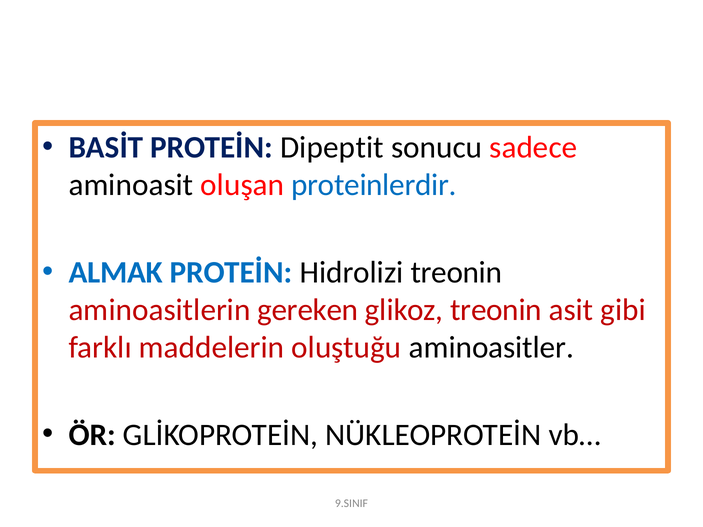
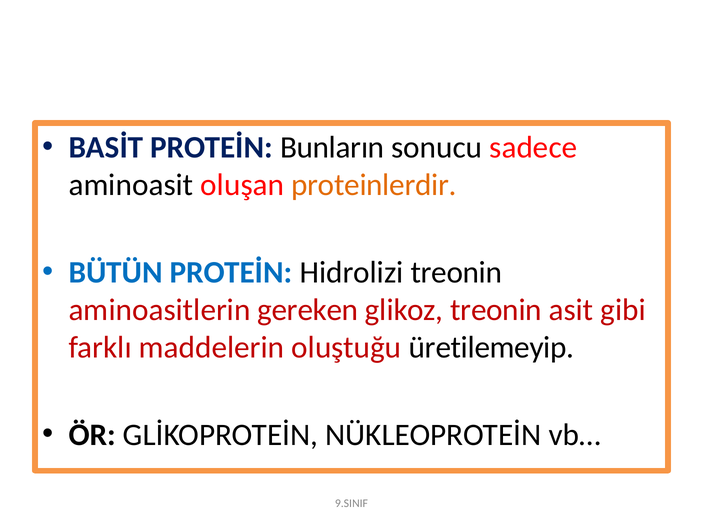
Dipeptit: Dipeptit -> Bunların (332, 147)
proteinlerdir colour: blue -> orange (374, 185)
ALMAK: ALMAK -> BÜTÜN (116, 272)
aminoasitler: aminoasitler -> üretilemeyip (492, 347)
